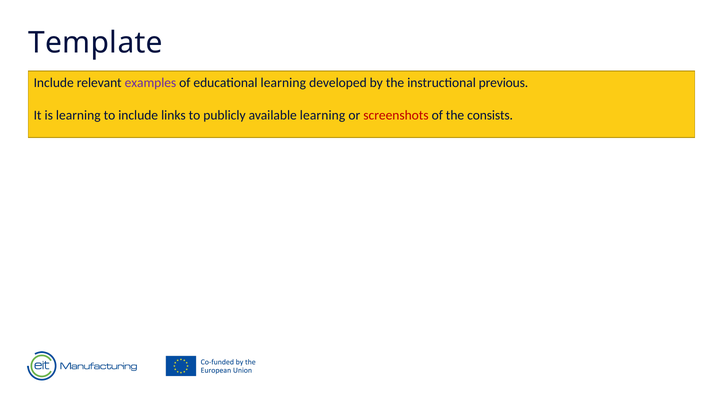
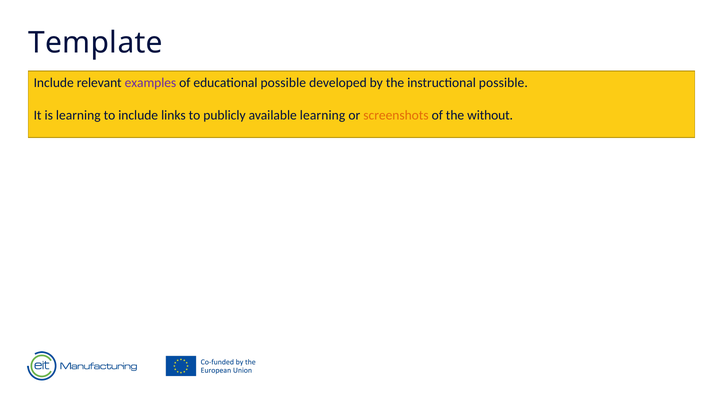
educational learning: learning -> possible (283, 83)
instructional previous: previous -> possible (503, 83)
screenshots colour: red -> orange (396, 115)
consists: consists -> without (490, 115)
